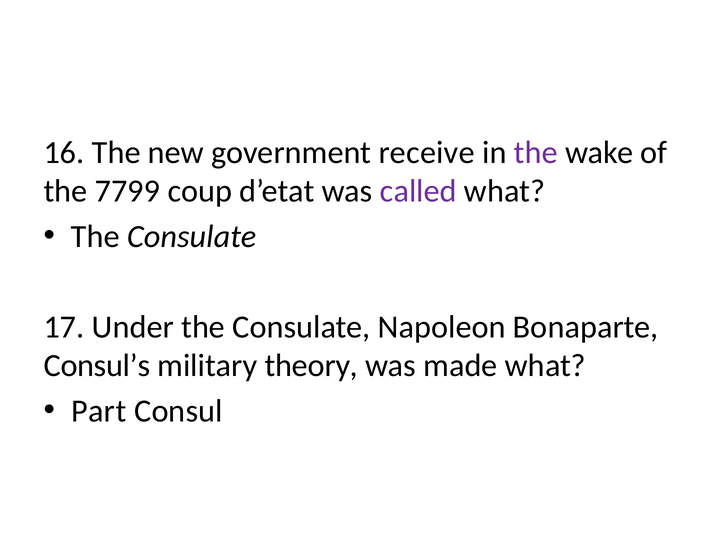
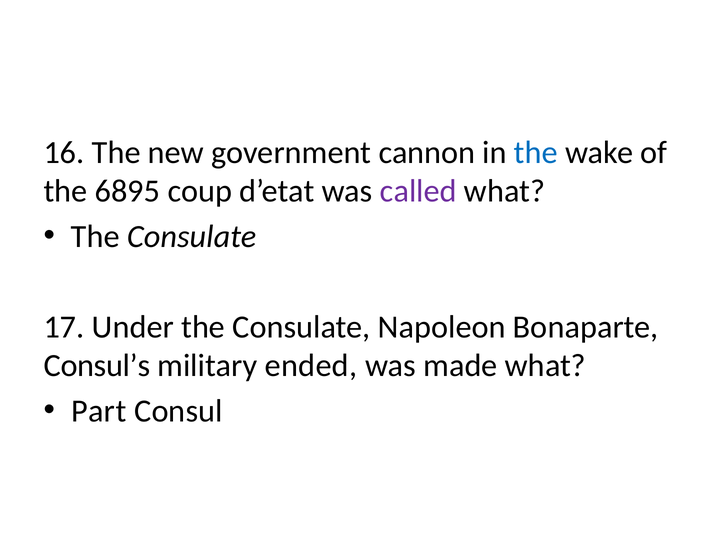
receive: receive -> cannon (427, 153)
the colour: purple -> blue (536, 153)
7799: 7799 -> 6895 (127, 191)
theory: theory -> ended (311, 366)
